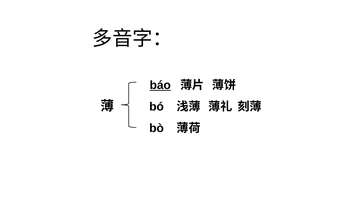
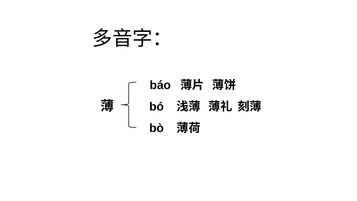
báo underline: present -> none (160, 85)
